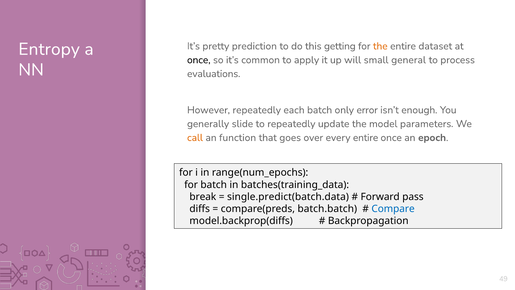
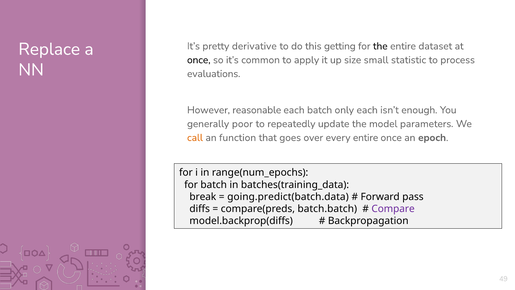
prediction: prediction -> derivative (254, 46)
the colour: orange -> black (380, 46)
Entropy: Entropy -> Replace (49, 49)
will: will -> size (353, 60)
general: general -> statistic (409, 60)
However repeatedly: repeatedly -> reasonable (257, 110)
only error: error -> each (367, 110)
slide: slide -> poor (242, 124)
single.predict(batch.data: single.predict(batch.data -> going.predict(batch.data (288, 197)
Compare colour: blue -> purple (393, 209)
